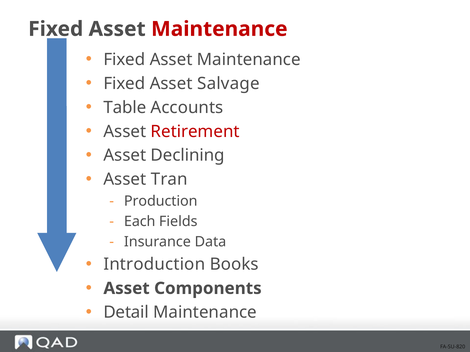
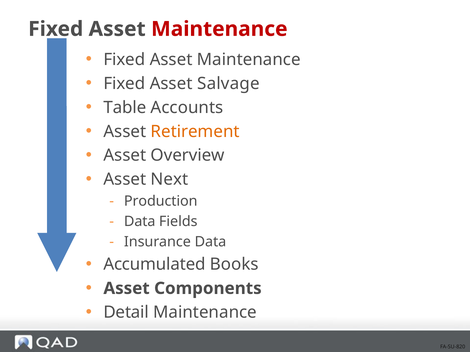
Retirement colour: red -> orange (195, 132)
Declining: Declining -> Overview (188, 156)
Tran: Tran -> Next (169, 180)
Each: Each -> Data (140, 222)
Introduction: Introduction -> Accumulated (154, 265)
